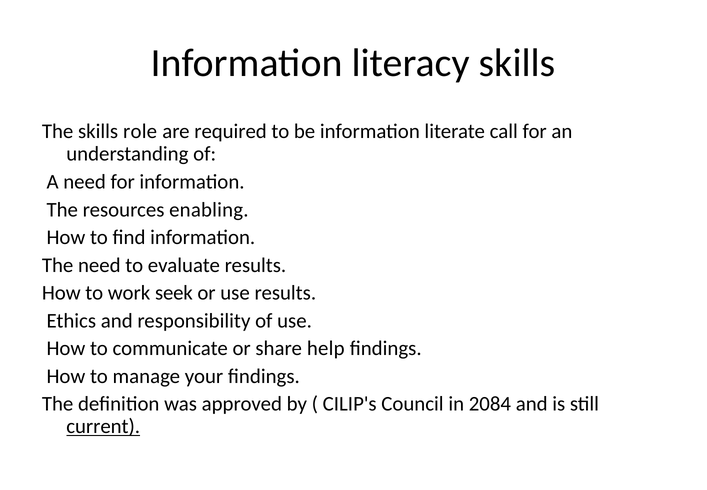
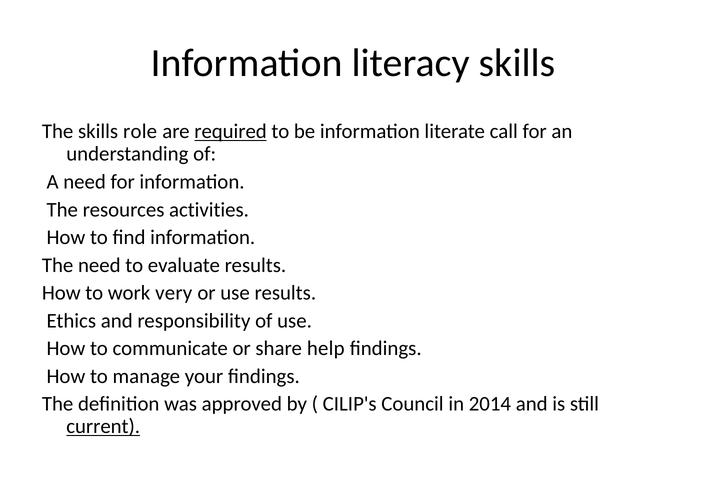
required underline: none -> present (231, 131)
enabling: enabling -> activities (209, 209)
seek: seek -> very (174, 293)
2084: 2084 -> 2014 (490, 403)
